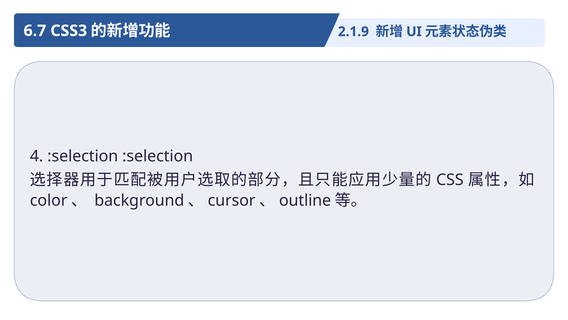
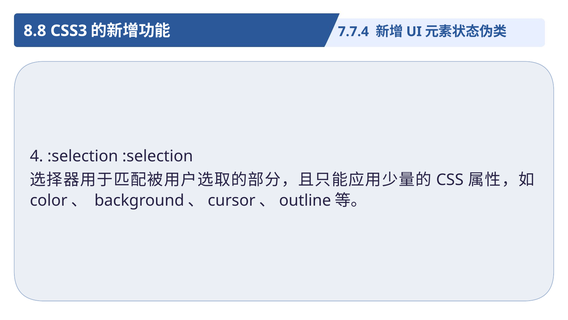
6.7: 6.7 -> 8.8 (35, 31)
2.1.9: 2.1.9 -> 7.7.4 (353, 32)
